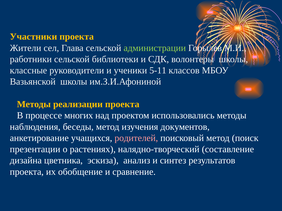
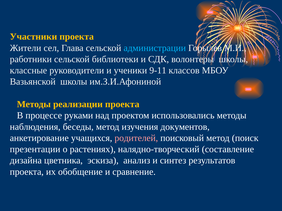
администрации colour: light green -> light blue (155, 48)
5-11: 5-11 -> 9-11 (158, 71)
многих: многих -> руками (79, 116)
